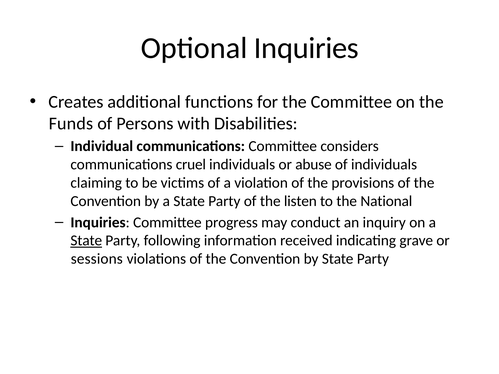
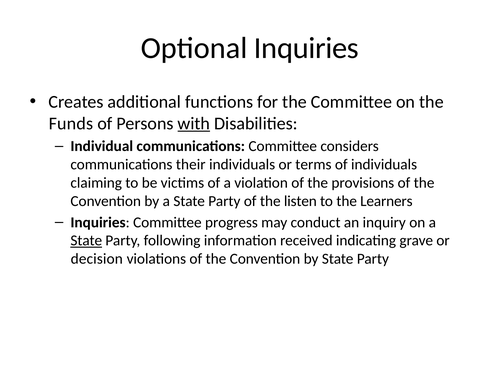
with underline: none -> present (194, 124)
cruel: cruel -> their (191, 165)
abuse: abuse -> terms (313, 165)
National: National -> Learners (386, 201)
sessions: sessions -> decision (97, 259)
